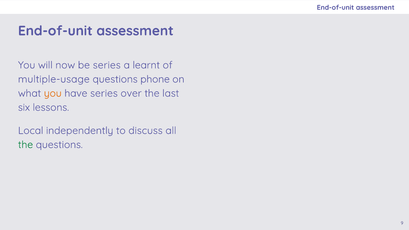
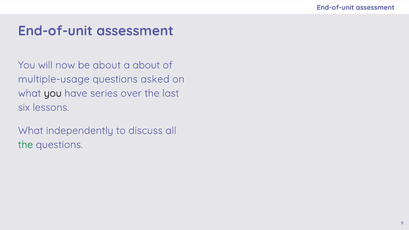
be series: series -> about (107, 65)
a learnt: learnt -> about (146, 65)
phone: phone -> asked (155, 79)
you colour: orange -> black (53, 93)
Local: Local -> What (31, 131)
